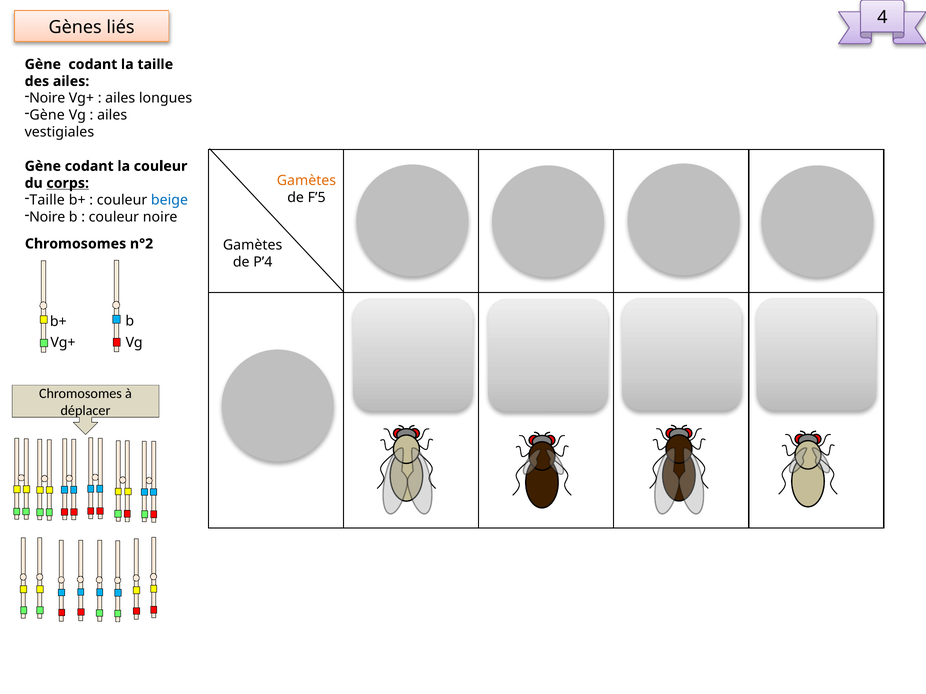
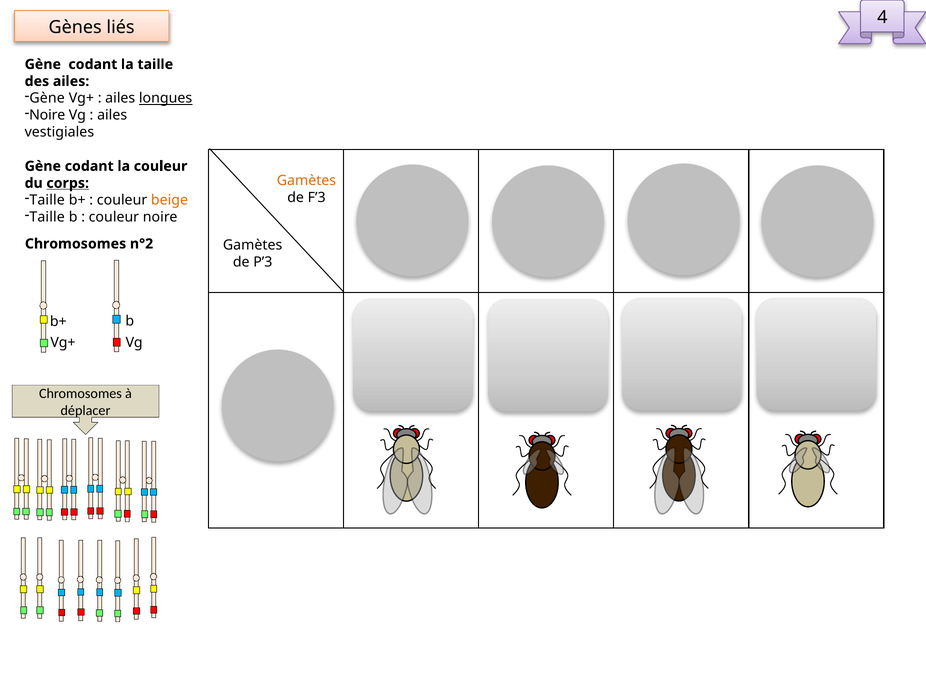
Noire: Noire -> Gène (47, 98)
longues underline: none -> present (166, 98)
Gène: Gène -> Noire (47, 115)
beige colour: blue -> orange (169, 200)
F’5: F’5 -> F’3 (317, 197)
Noire: Noire -> Taille (47, 217)
P’4: P’4 -> P’3 (263, 262)
